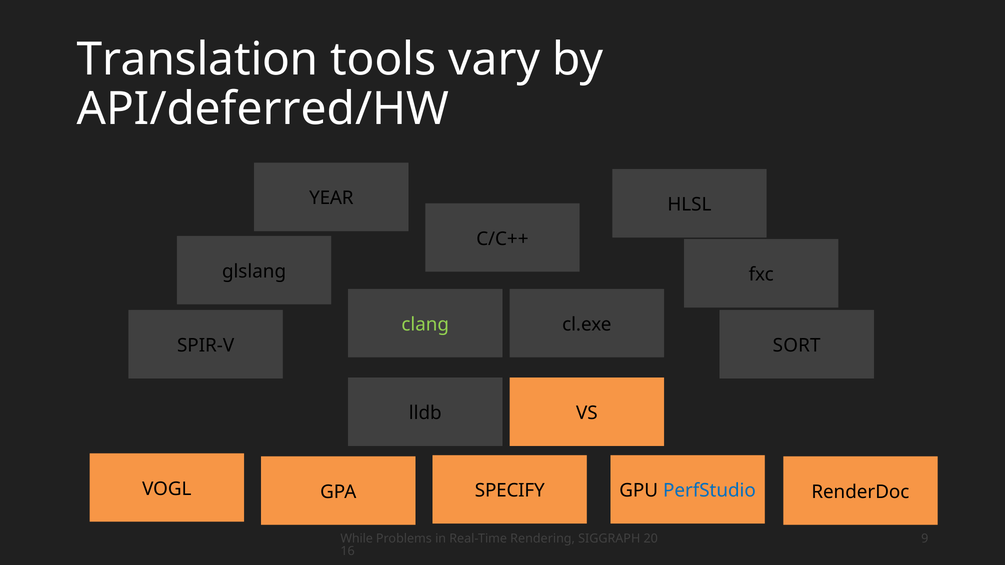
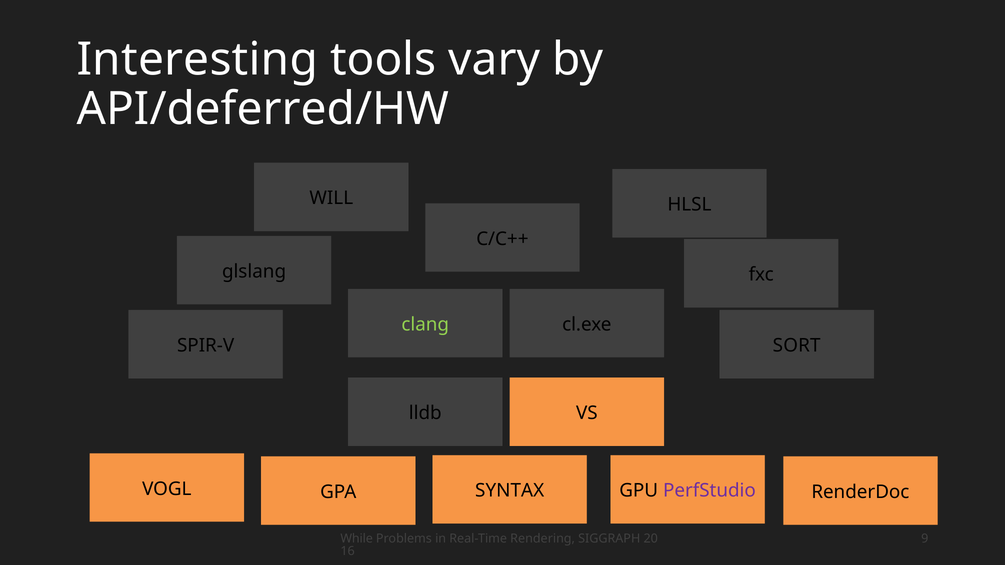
Translation: Translation -> Interesting (197, 60)
YEAR: YEAR -> WILL (331, 198)
SPECIFY: SPECIFY -> SYNTAX (510, 491)
PerfStudio colour: blue -> purple (709, 491)
